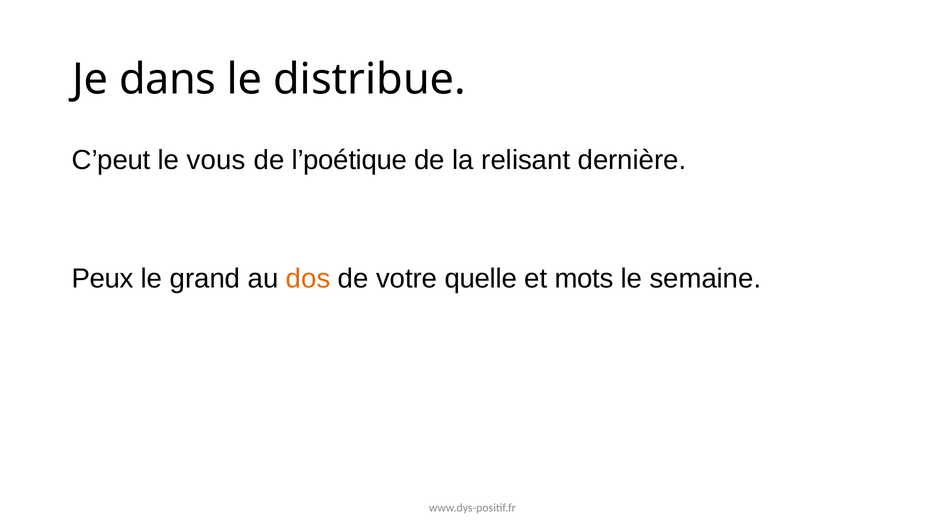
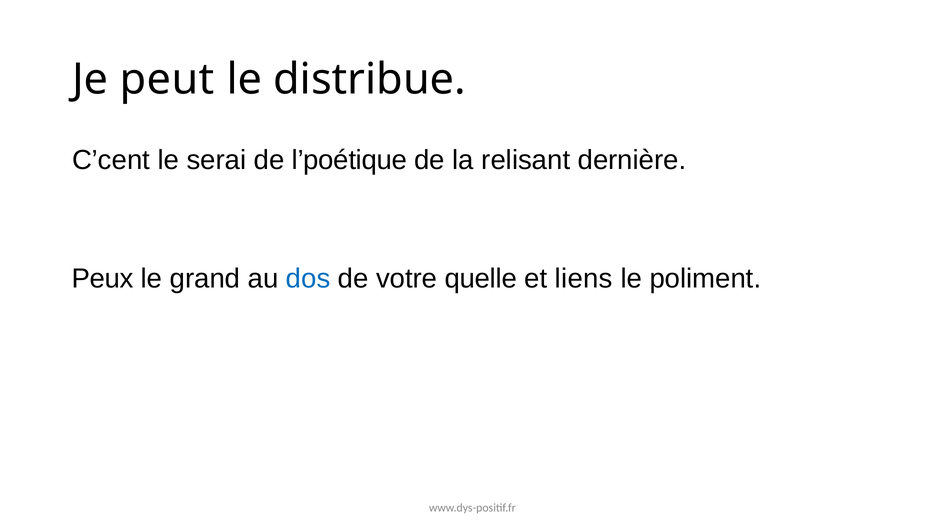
dans: dans -> peut (167, 79)
C’peut: C’peut -> C’cent (111, 160)
vous: vous -> serai (216, 160)
dos colour: orange -> blue (308, 279)
mots: mots -> liens (584, 279)
semaine: semaine -> poliment (705, 279)
